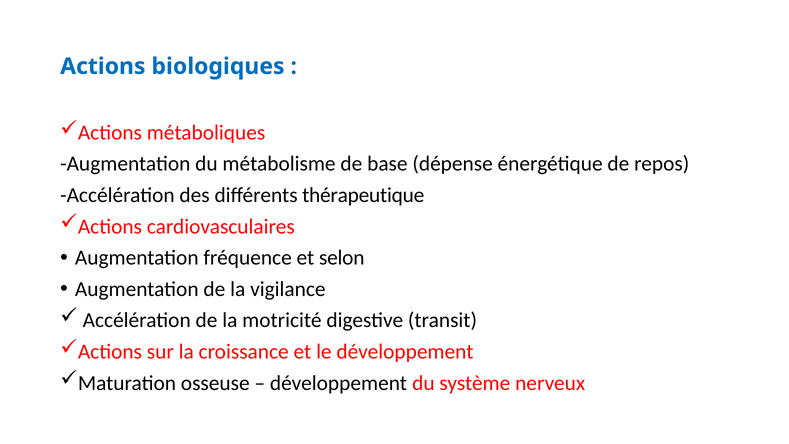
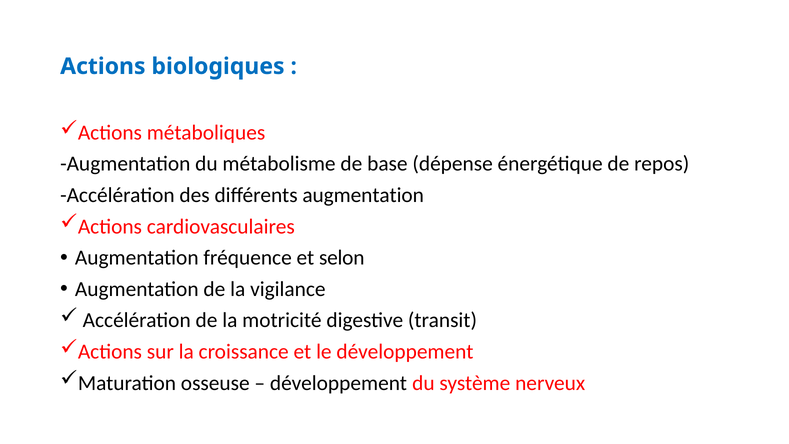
différents thérapeutique: thérapeutique -> augmentation (363, 195)
